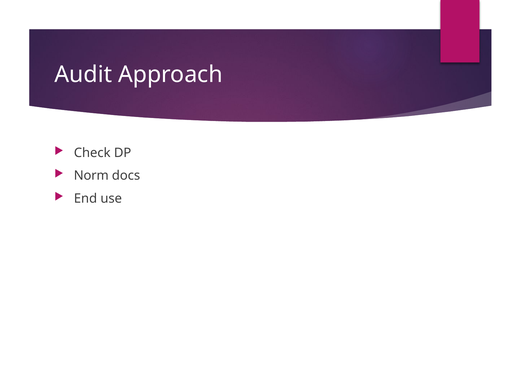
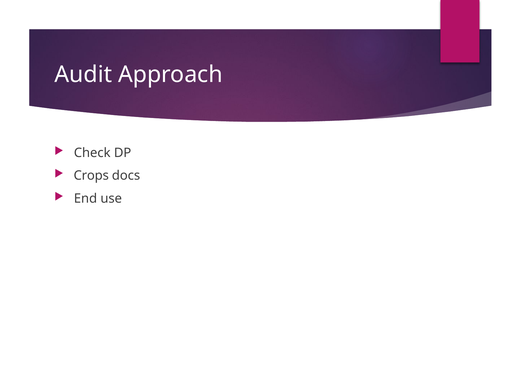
Norm: Norm -> Crops (91, 176)
